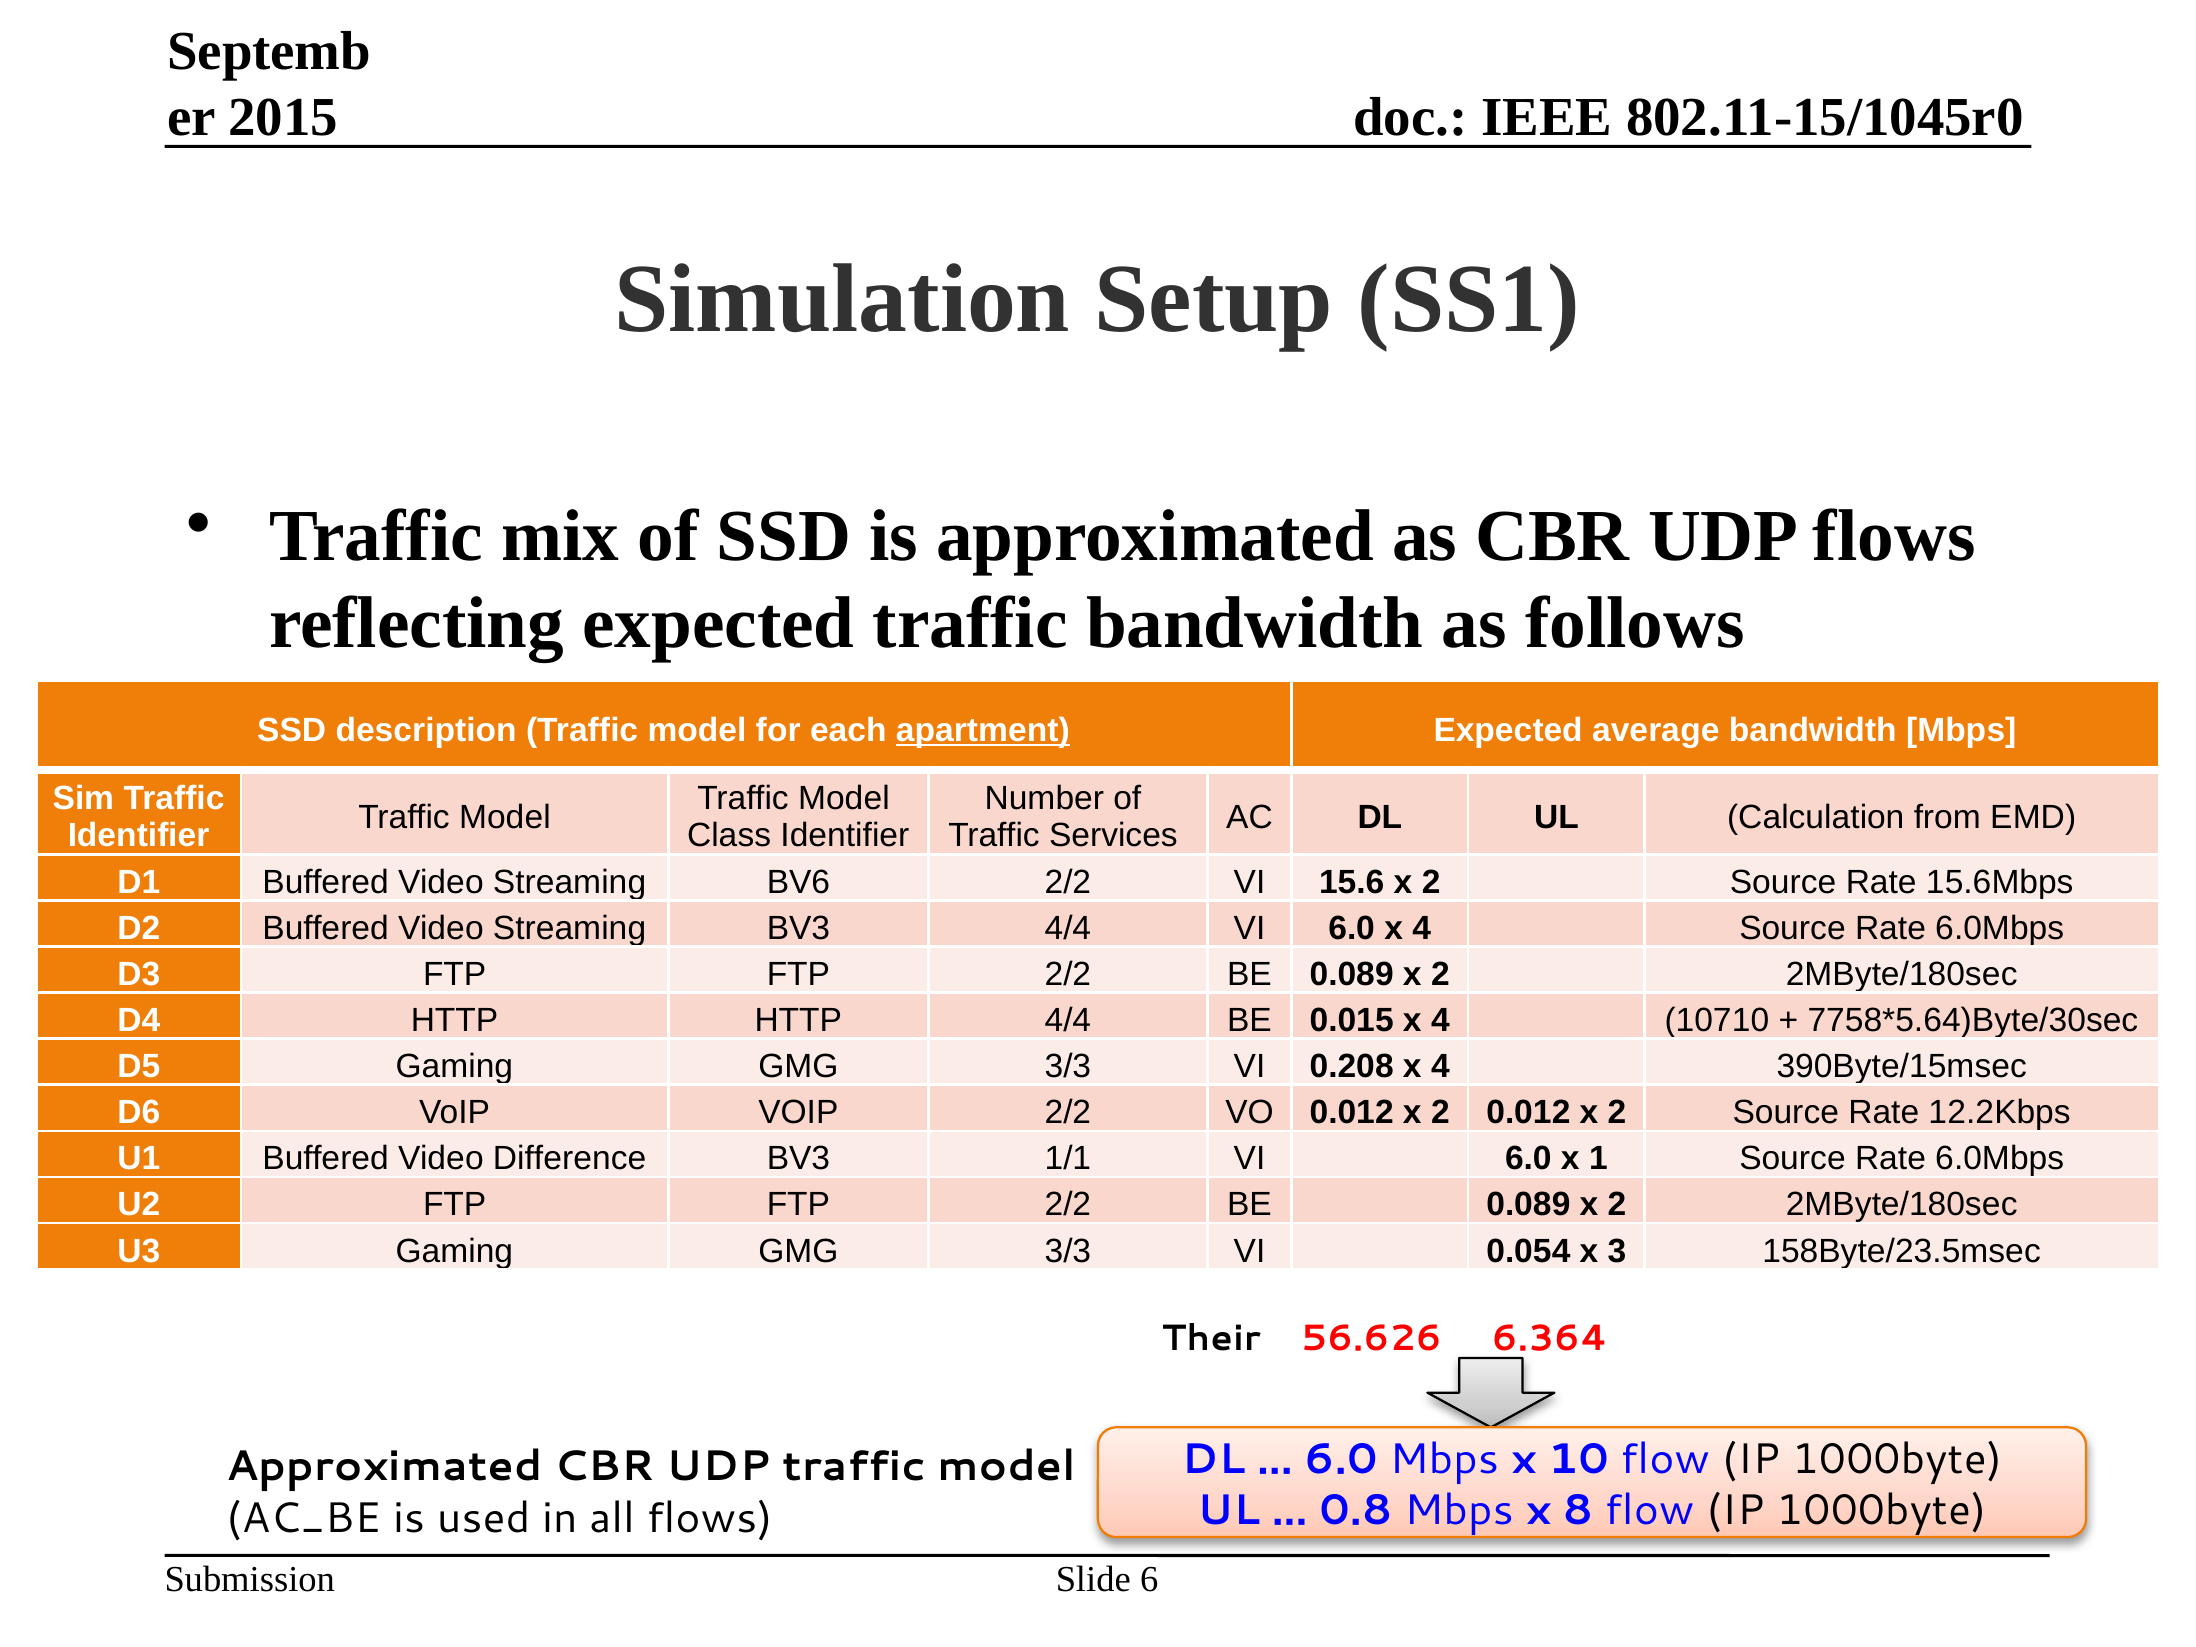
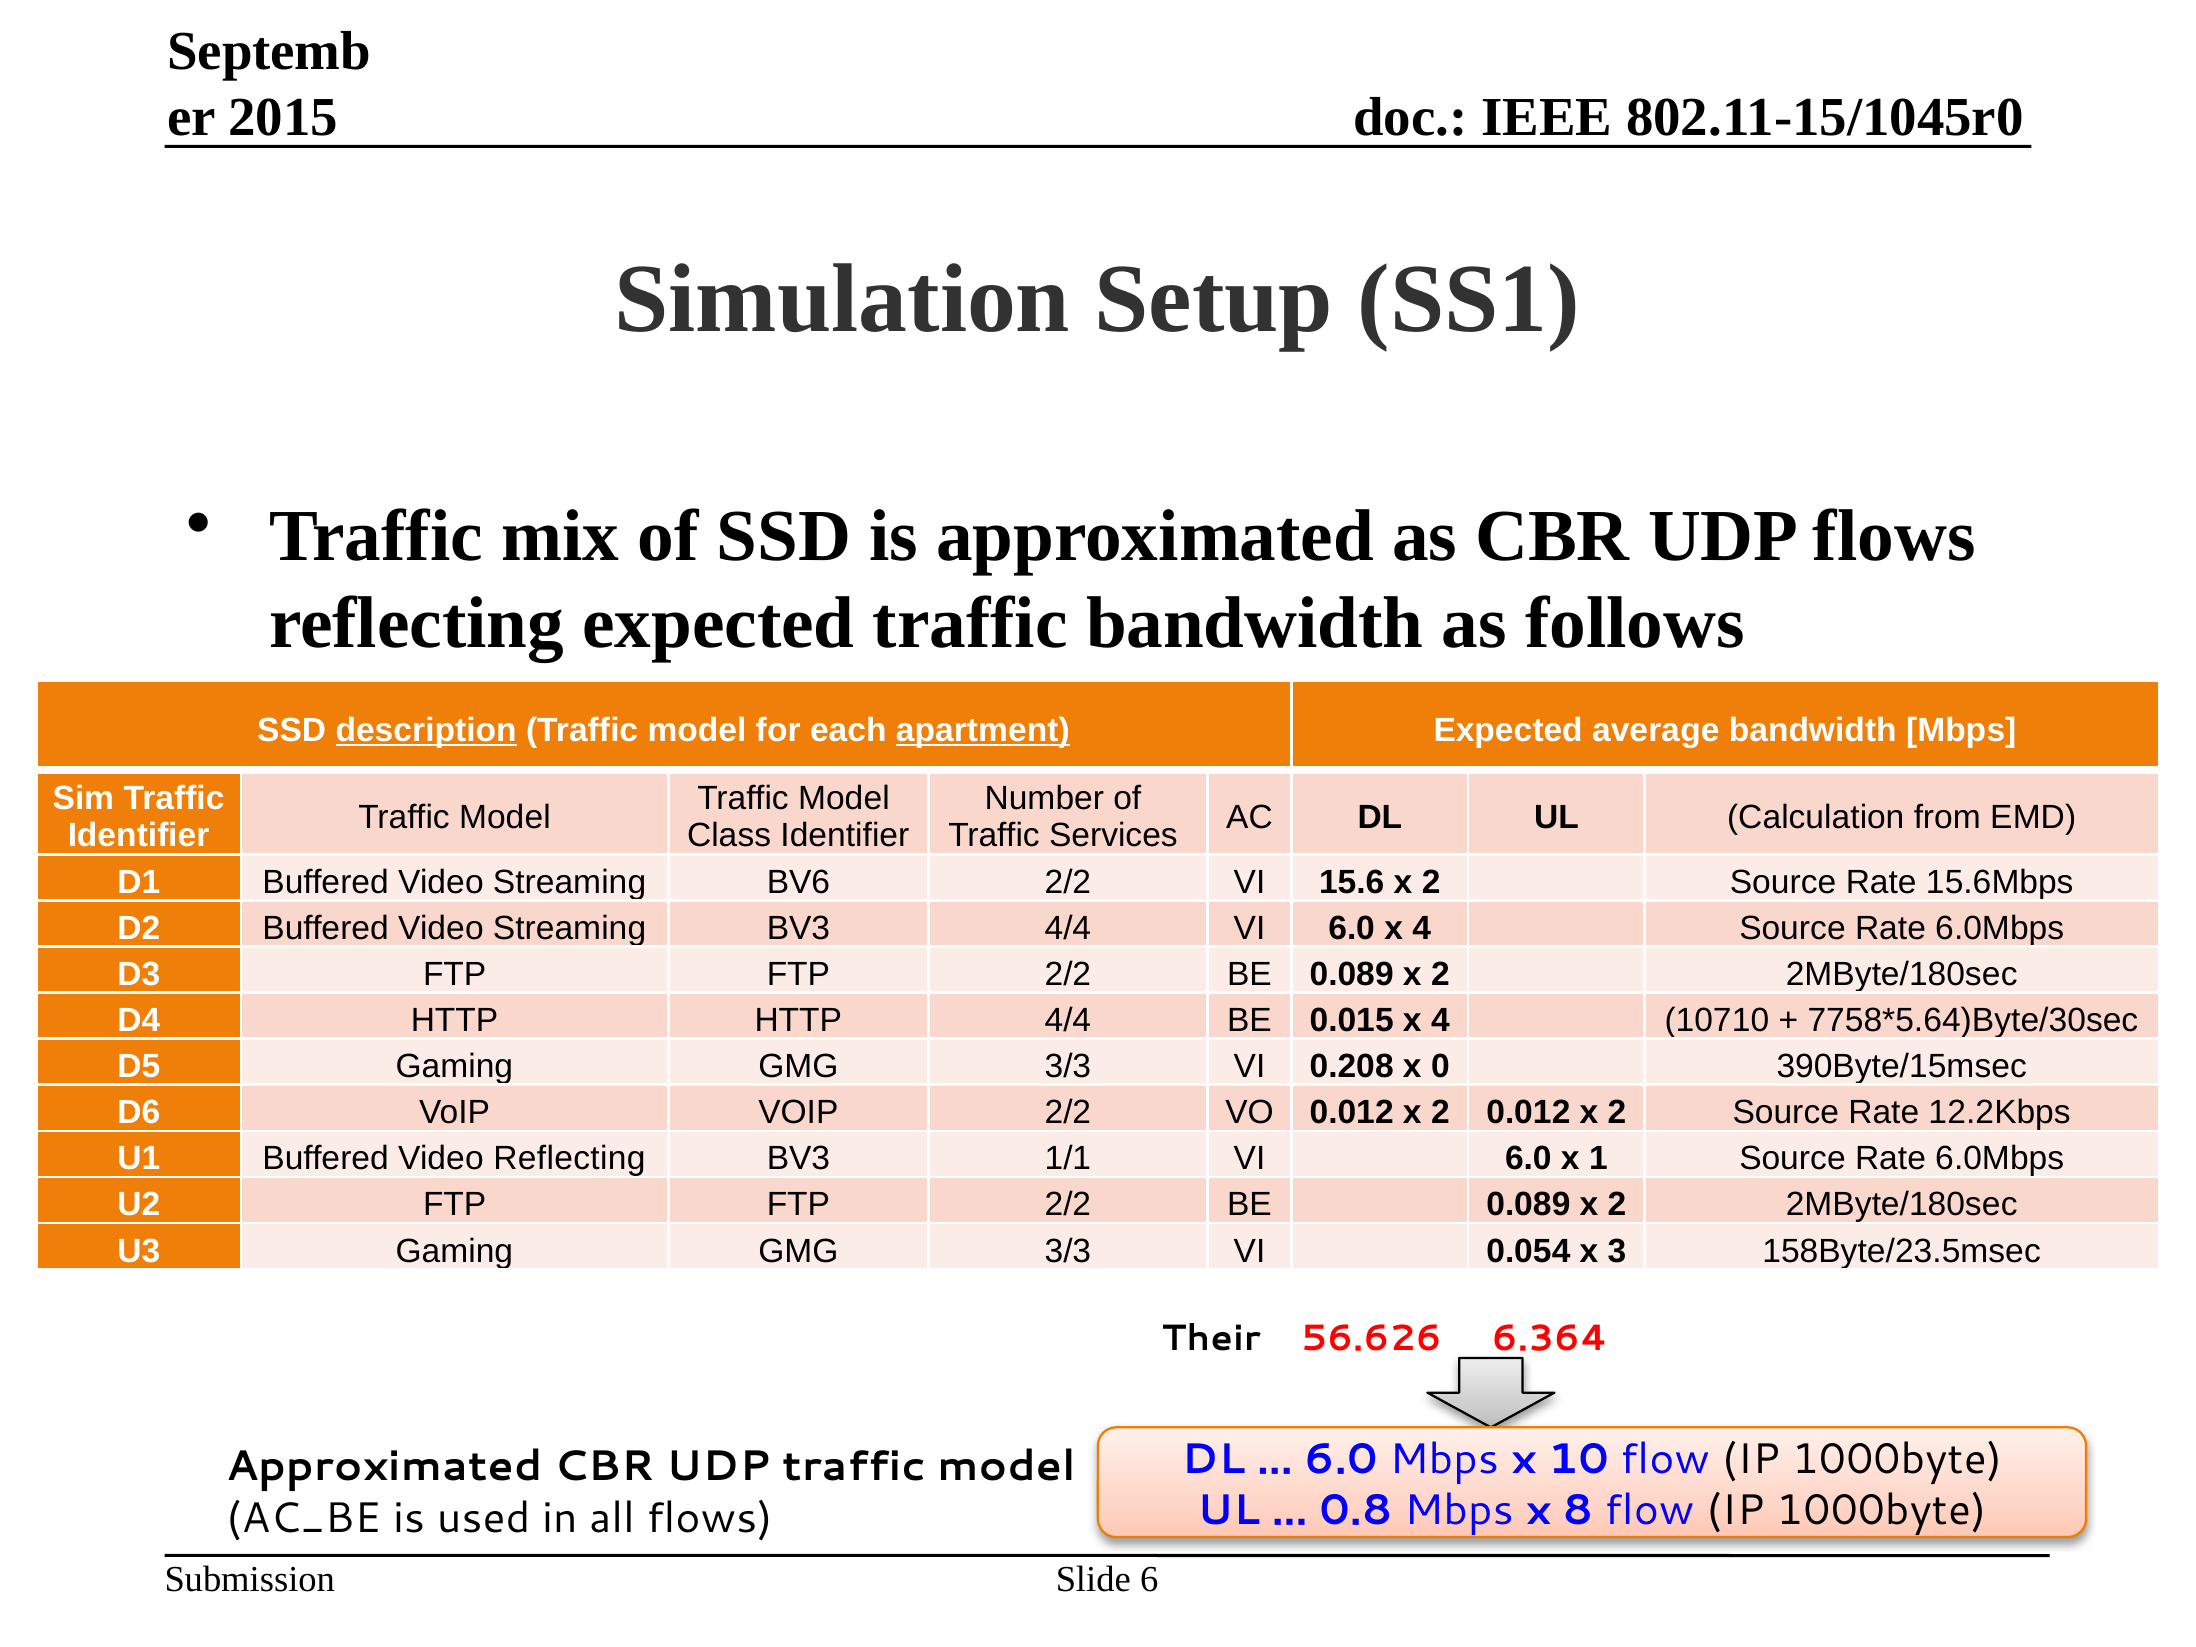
description underline: none -> present (426, 730)
0.208 x 4: 4 -> 0 (1440, 1067)
Video Difference: Difference -> Reflecting (569, 1159)
